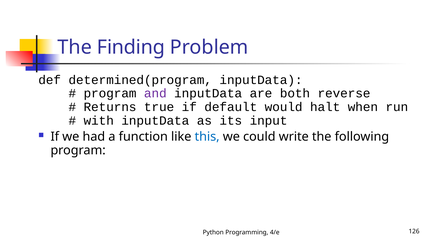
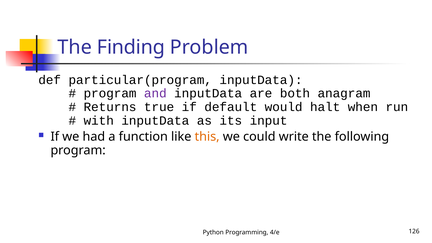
determined(program: determined(program -> particular(program (140, 80)
reverse: reverse -> anagram (344, 93)
this colour: blue -> orange (207, 137)
